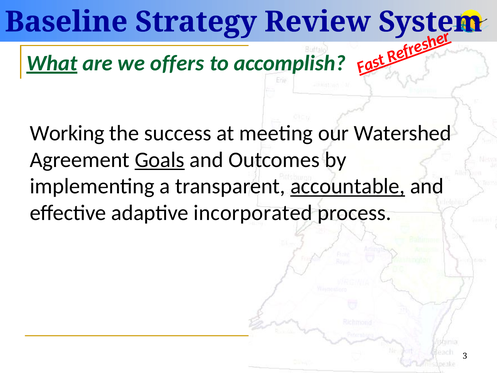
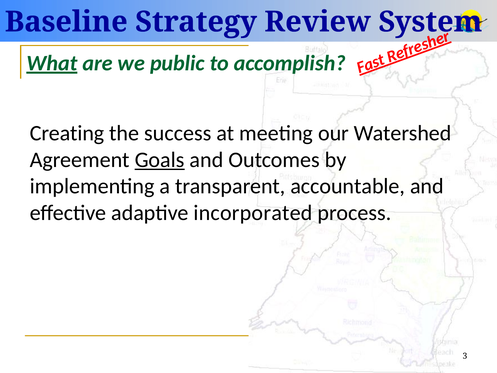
offers: offers -> public (177, 63)
Working: Working -> Creating (67, 133)
accountable underline: present -> none (348, 186)
